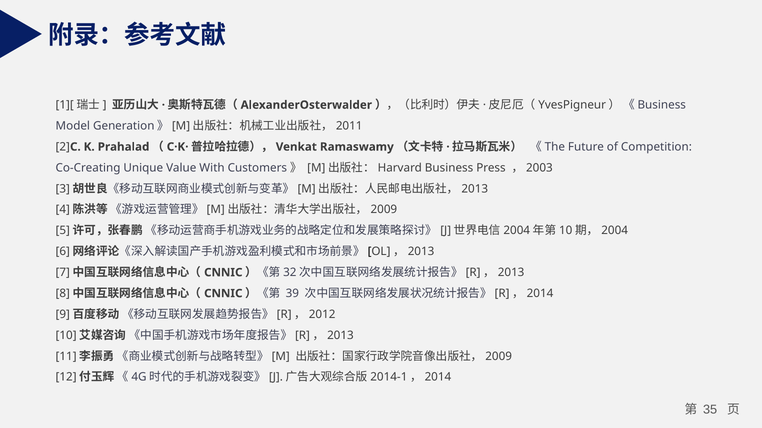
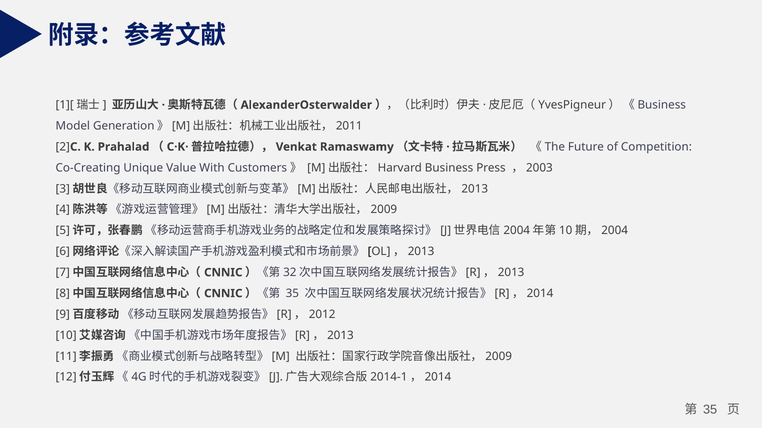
39: 39 -> 35 (292, 294)
